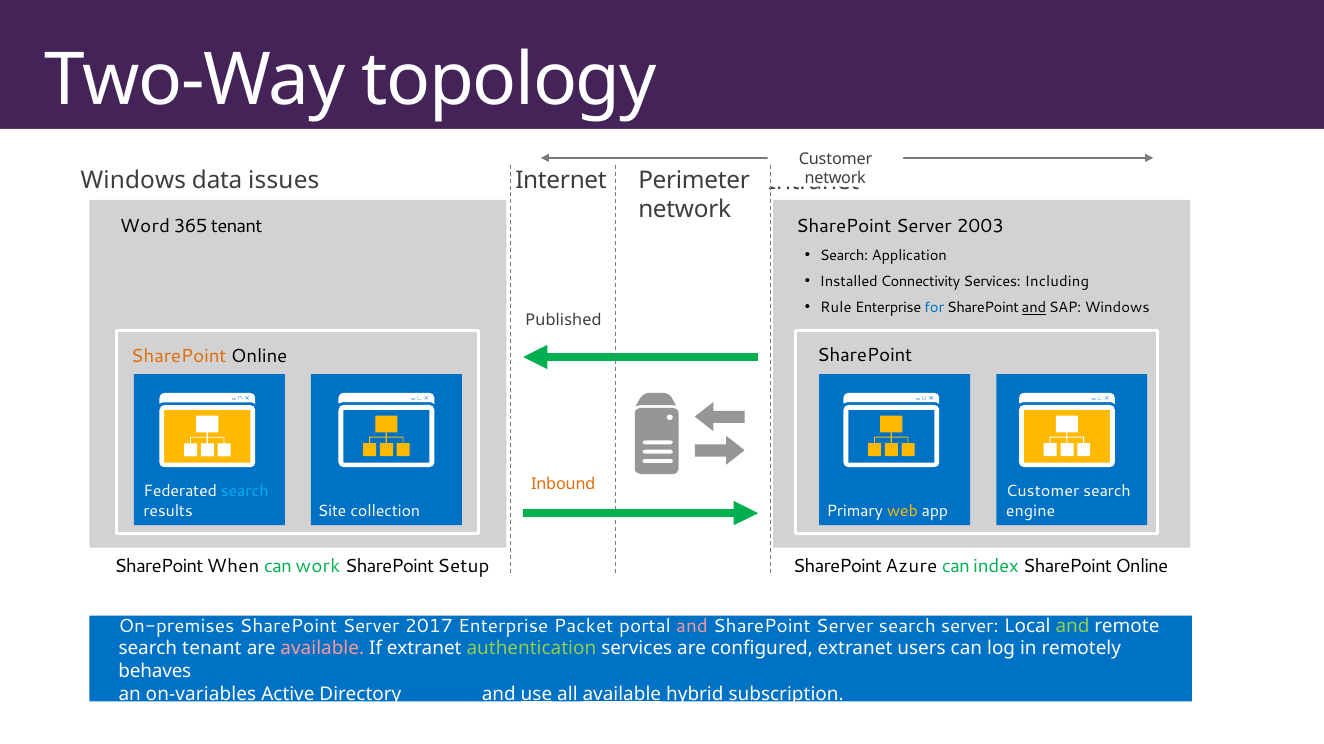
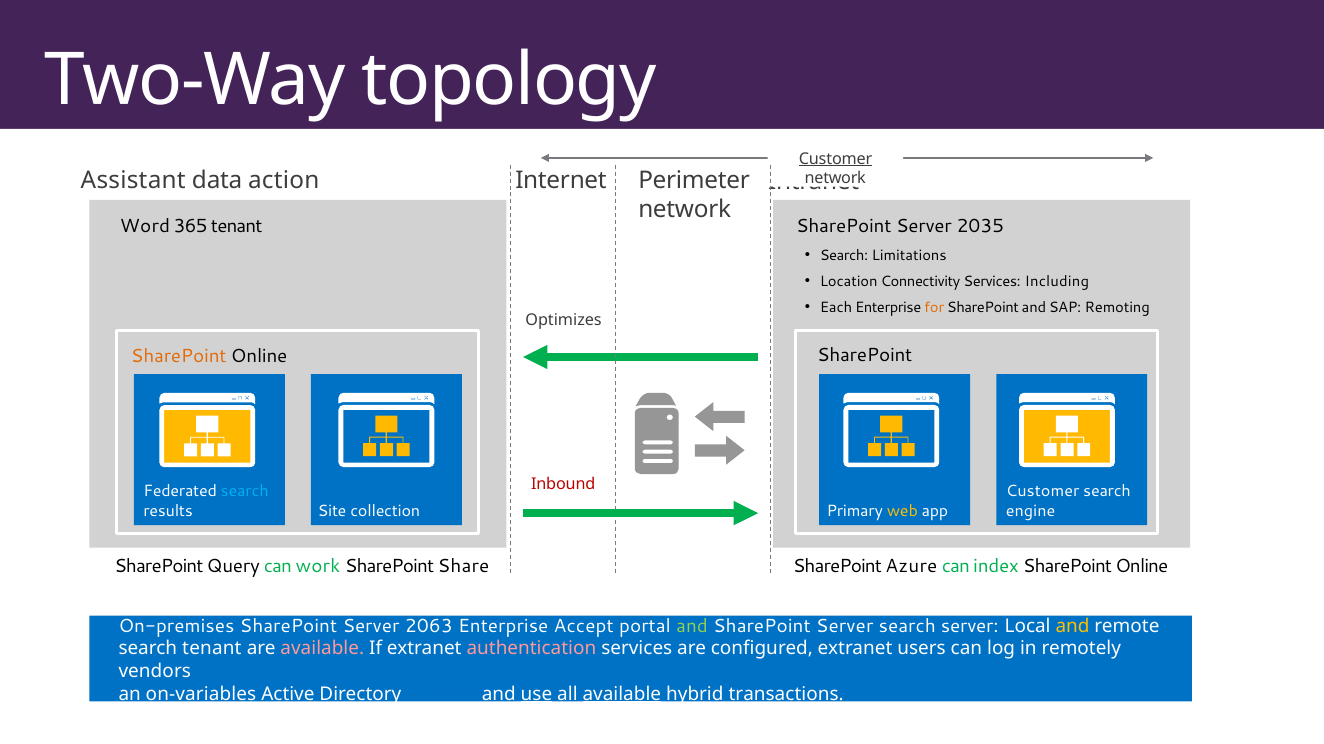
Customer underline: none -> present (836, 159)
Windows: Windows -> Assistant (133, 181)
issues: issues -> action (284, 181)
2003: 2003 -> 2035 (980, 226)
Application: Application -> Limitations (909, 256)
Installed: Installed -> Location (849, 282)
Rule: Rule -> Each (836, 308)
for colour: blue -> orange (934, 308)
and underline: present -> none (1034, 308)
SAP Windows: Windows -> Remoting (1117, 308)
Published: Published -> Optimizes (564, 321)
Inbound colour: orange -> red (563, 484)
When: When -> Query (233, 566)
Setup: Setup -> Share (463, 566)
2017: 2017 -> 2063 (429, 626)
Packet: Packet -> Accept (584, 626)
and colour: pink -> light green (692, 626)
and colour: light green -> yellow (1073, 626)
authentication colour: light green -> pink (531, 649)
behaves: behaves -> vendors (155, 672)
subscription: subscription -> transactions (786, 695)
